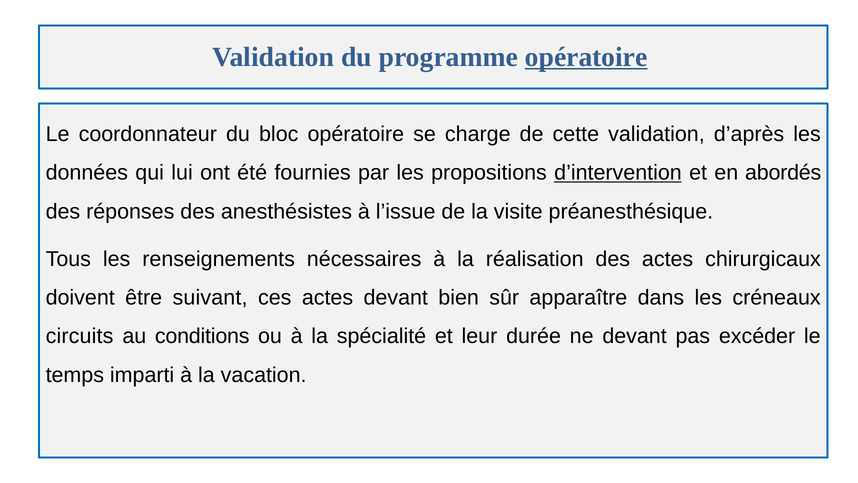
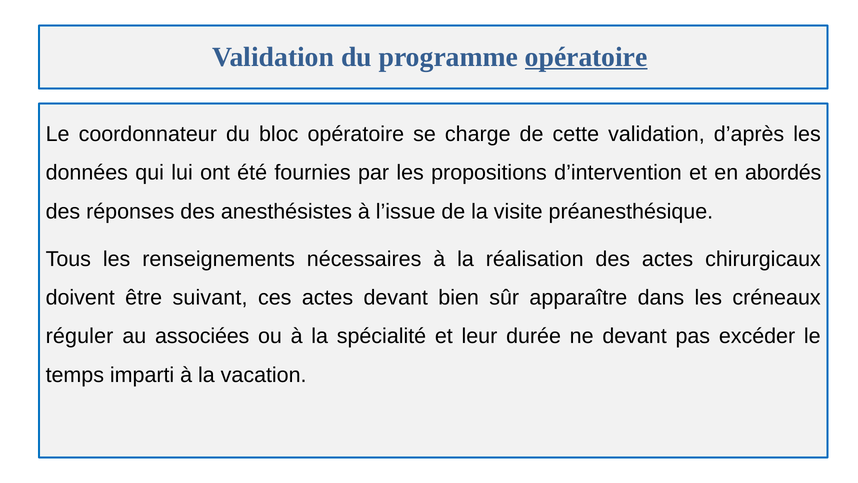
d’intervention underline: present -> none (618, 173)
circuits: circuits -> réguler (80, 336)
conditions: conditions -> associées (202, 336)
